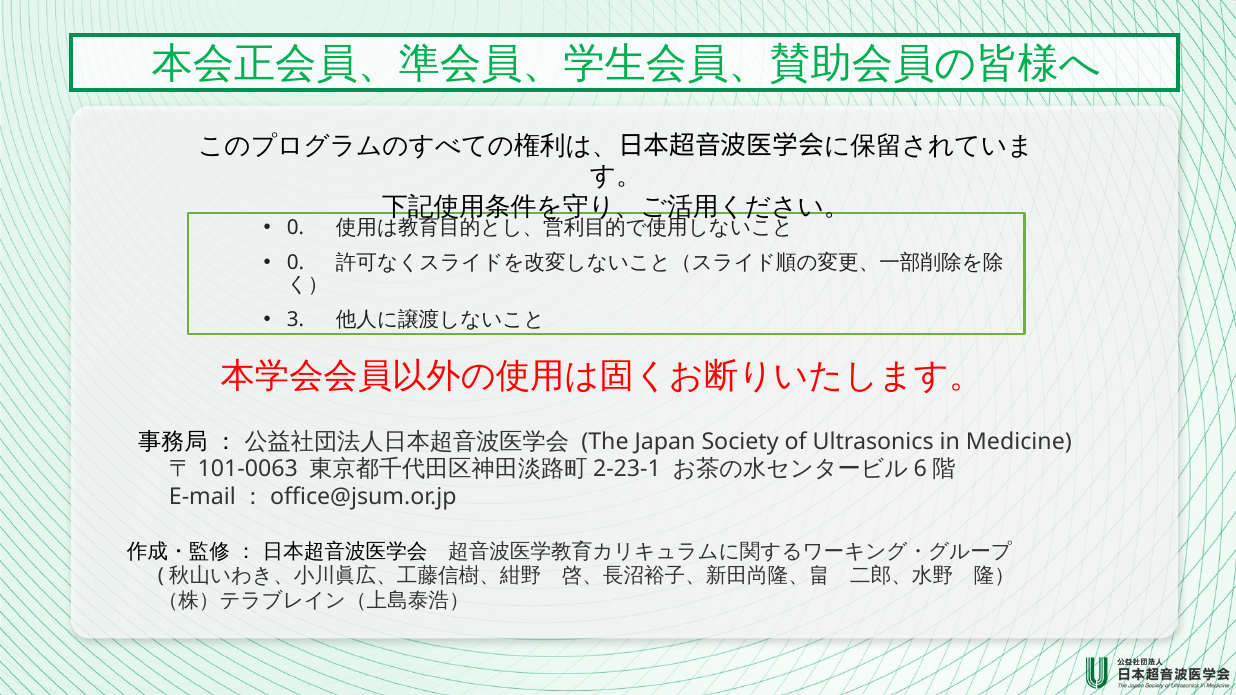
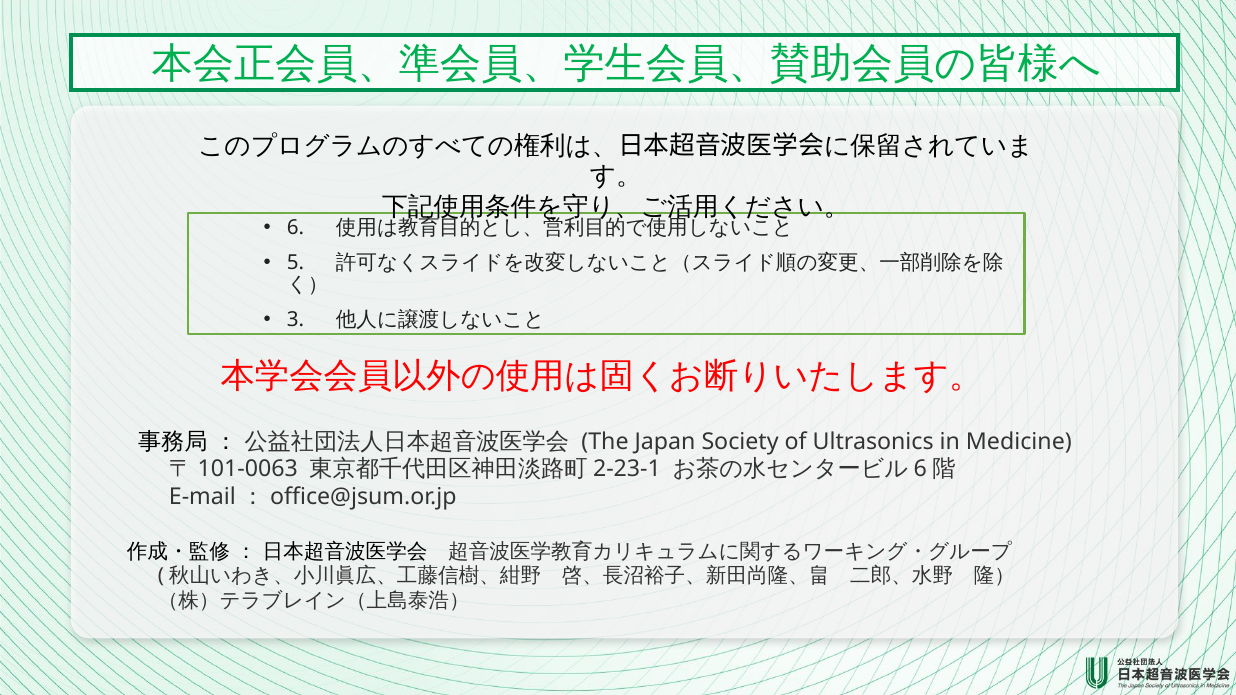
0: 0 -> 6 (295, 227)
0: 0 -> 5 (295, 262)
